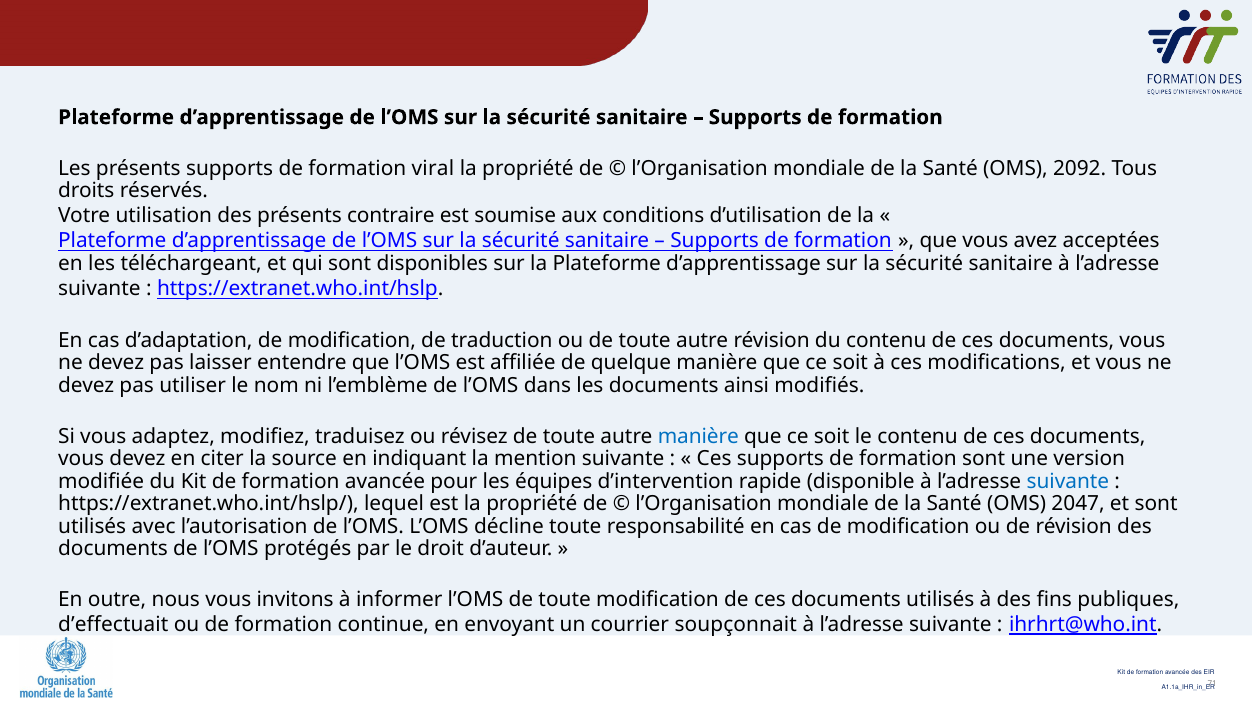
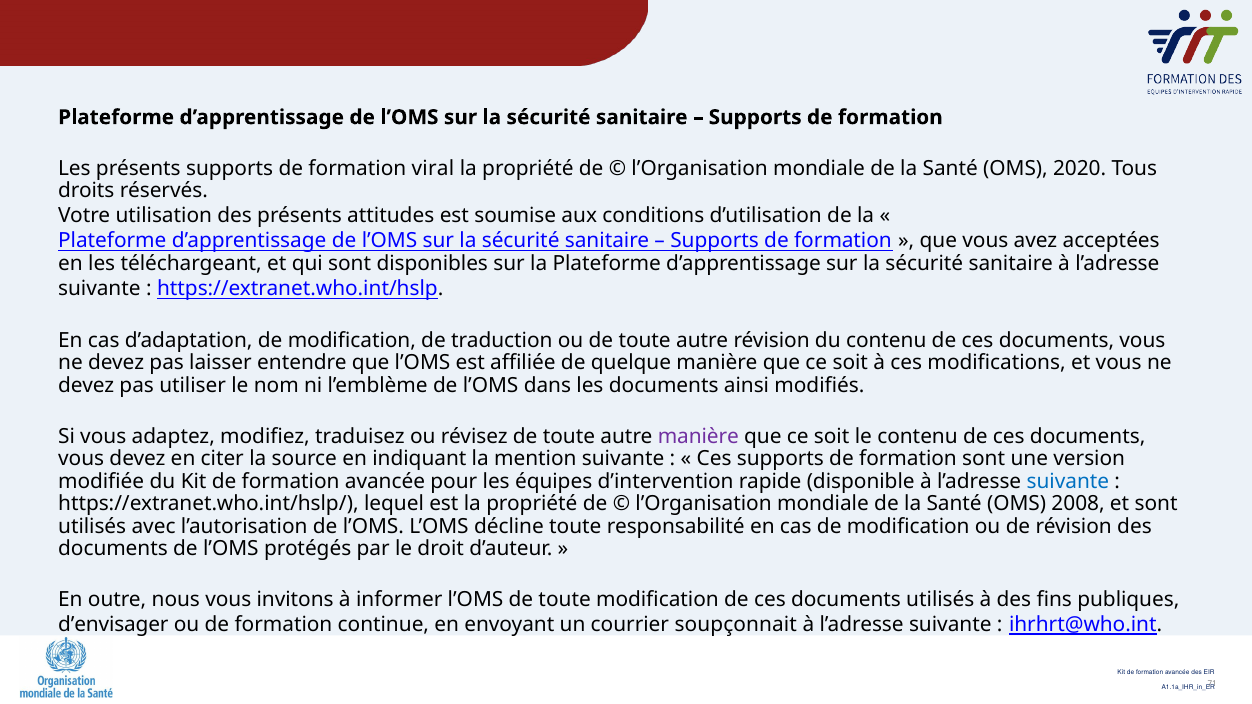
2092: 2092 -> 2020 (1080, 168)
contraire: contraire -> attitudes (391, 216)
manière colour: blue -> purple (698, 436)
2047: 2047 -> 2008 (1078, 504)
d’effectuait: d’effectuait -> d’envisager (113, 625)
